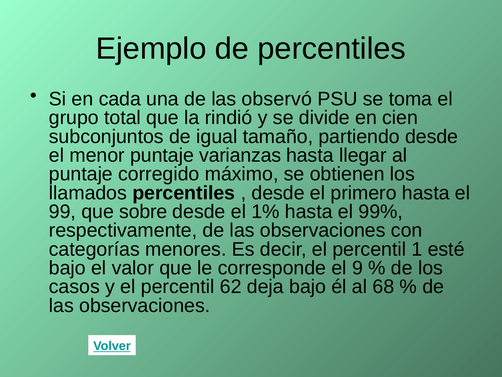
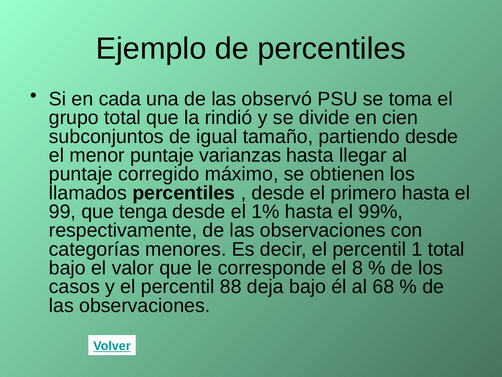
sobre: sobre -> tenga (143, 211)
1 esté: esté -> total (446, 249)
9: 9 -> 8 (357, 268)
62: 62 -> 88 (231, 286)
